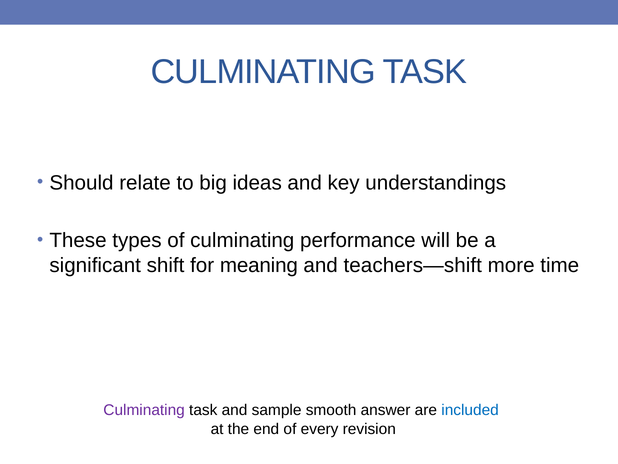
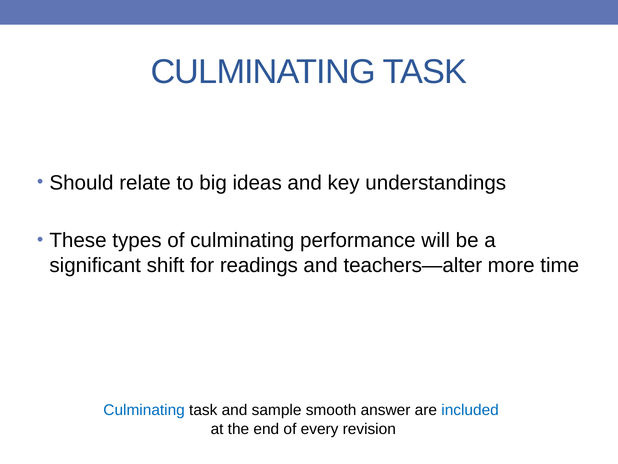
meaning: meaning -> readings (259, 265)
teachers—shift: teachers—shift -> teachers—alter (413, 265)
Culminating colour: purple -> blue (144, 410)
